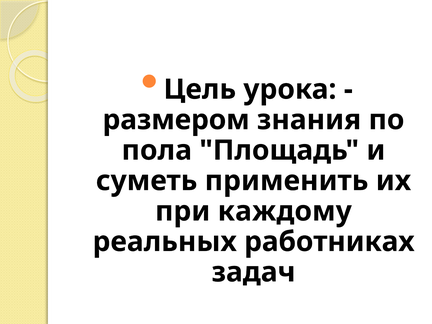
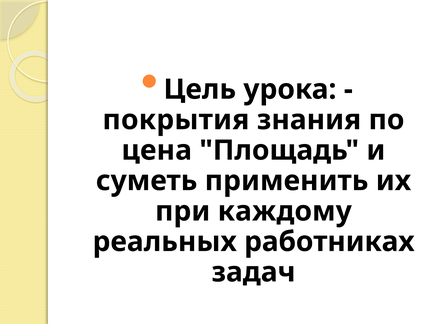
размером: размером -> покрытия (176, 120)
пола: пола -> цена (157, 150)
